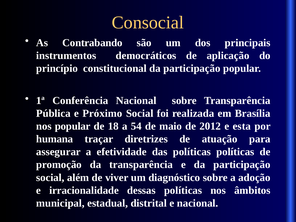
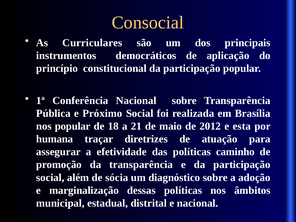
Contrabando: Contrabando -> Curriculares (92, 43)
54: 54 -> 21 (136, 126)
políticas políticas: políticas -> caminho (235, 152)
viver: viver -> sócia (117, 177)
irracionalidade: irracionalidade -> marginalização (84, 190)
